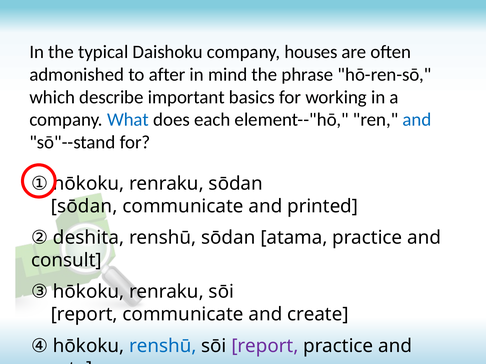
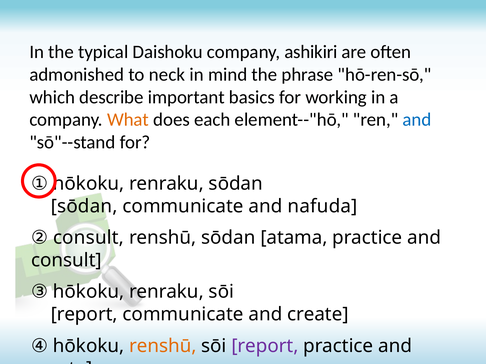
houses: houses -> ashikiri (311, 52)
after: after -> neck (167, 75)
What colour: blue -> orange (128, 120)
printed: printed -> nafuda (323, 206)
② deshita: deshita -> consult (89, 238)
renshū colour: blue -> orange (163, 346)
